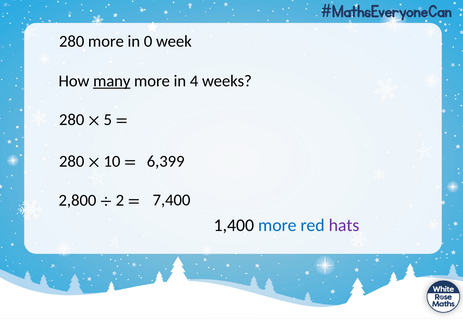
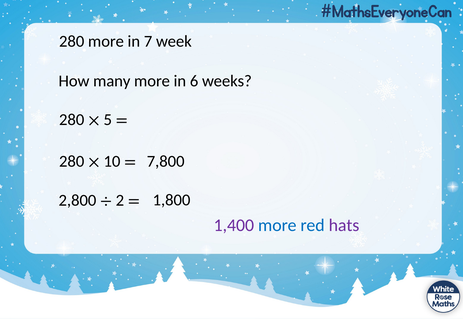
0: 0 -> 7 (148, 41)
many underline: present -> none (112, 81)
4: 4 -> 6 (194, 81)
6,399: 6,399 -> 7,800 (166, 162)
7,400: 7,400 -> 1,800 (172, 200)
1,400 colour: black -> purple (234, 226)
